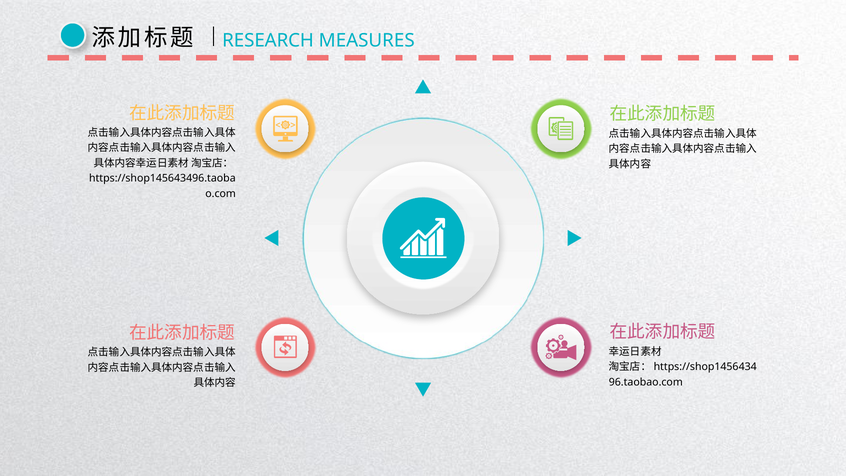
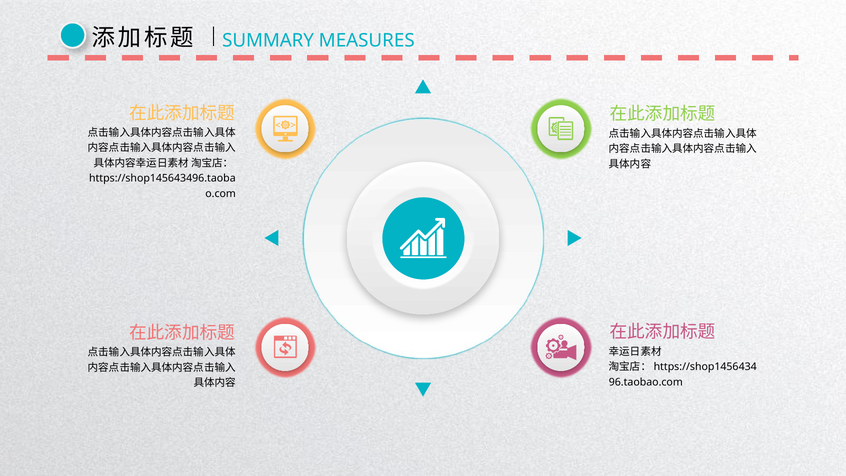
RESEARCH: RESEARCH -> SUMMARY (268, 40)
